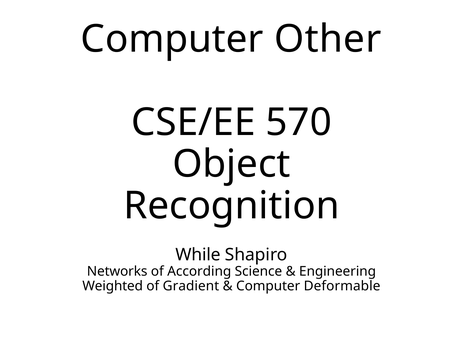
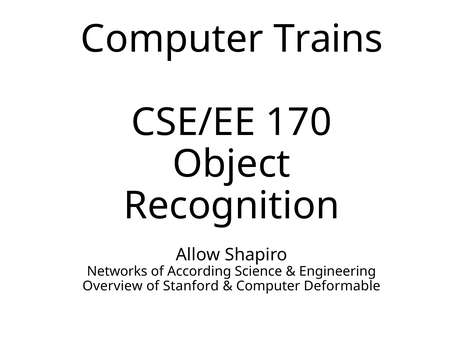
Other: Other -> Trains (328, 39)
570: 570 -> 170 (299, 122)
While: While -> Allow (198, 255)
Weighted: Weighted -> Overview (113, 286)
Gradient: Gradient -> Stanford (191, 286)
